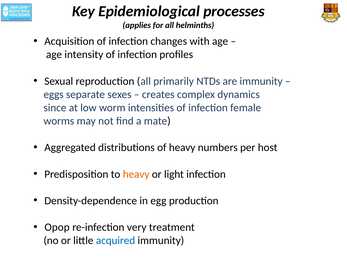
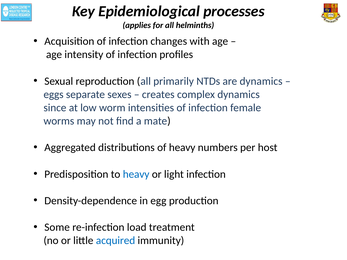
are immunity: immunity -> dynamics (261, 81)
heavy colour: orange -> blue (136, 174)
Opop: Opop -> Some (57, 227)
very: very -> load (137, 227)
